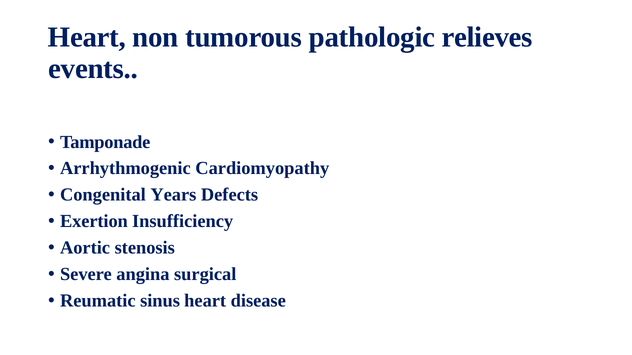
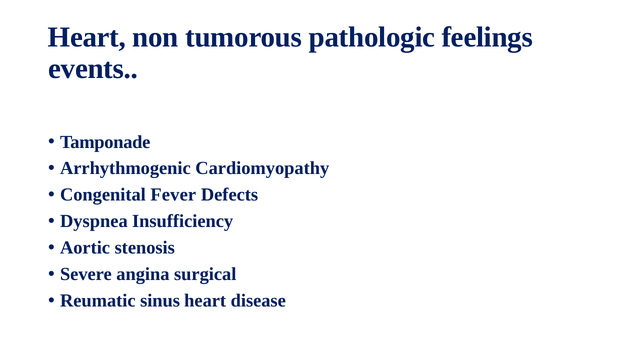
relieves: relieves -> feelings (487, 37)
Years: Years -> Fever (173, 195)
Exertion: Exertion -> Dyspnea (94, 222)
